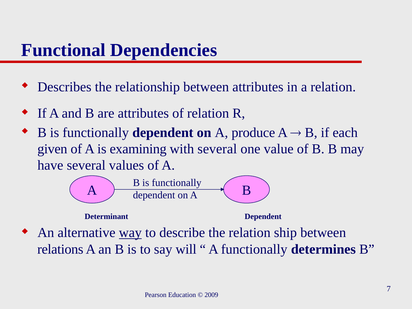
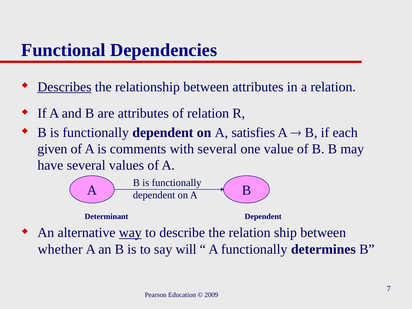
Describes underline: none -> present (64, 87)
produce: produce -> satisfies (253, 132)
examining: examining -> comments (138, 149)
relations: relations -> whether (60, 249)
